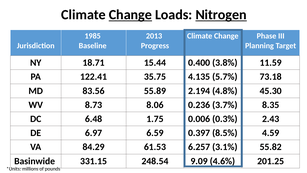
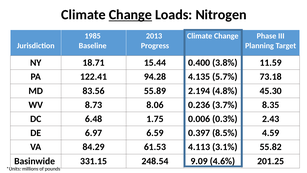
Nitrogen underline: present -> none (221, 15)
35.75: 35.75 -> 94.28 (155, 77)
6.257: 6.257 -> 4.113 (199, 147)
